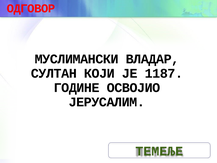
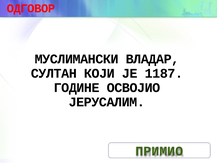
ТЕМЕЉЕ: ТЕМЕЉЕ -> ПРИМИО (159, 151)
